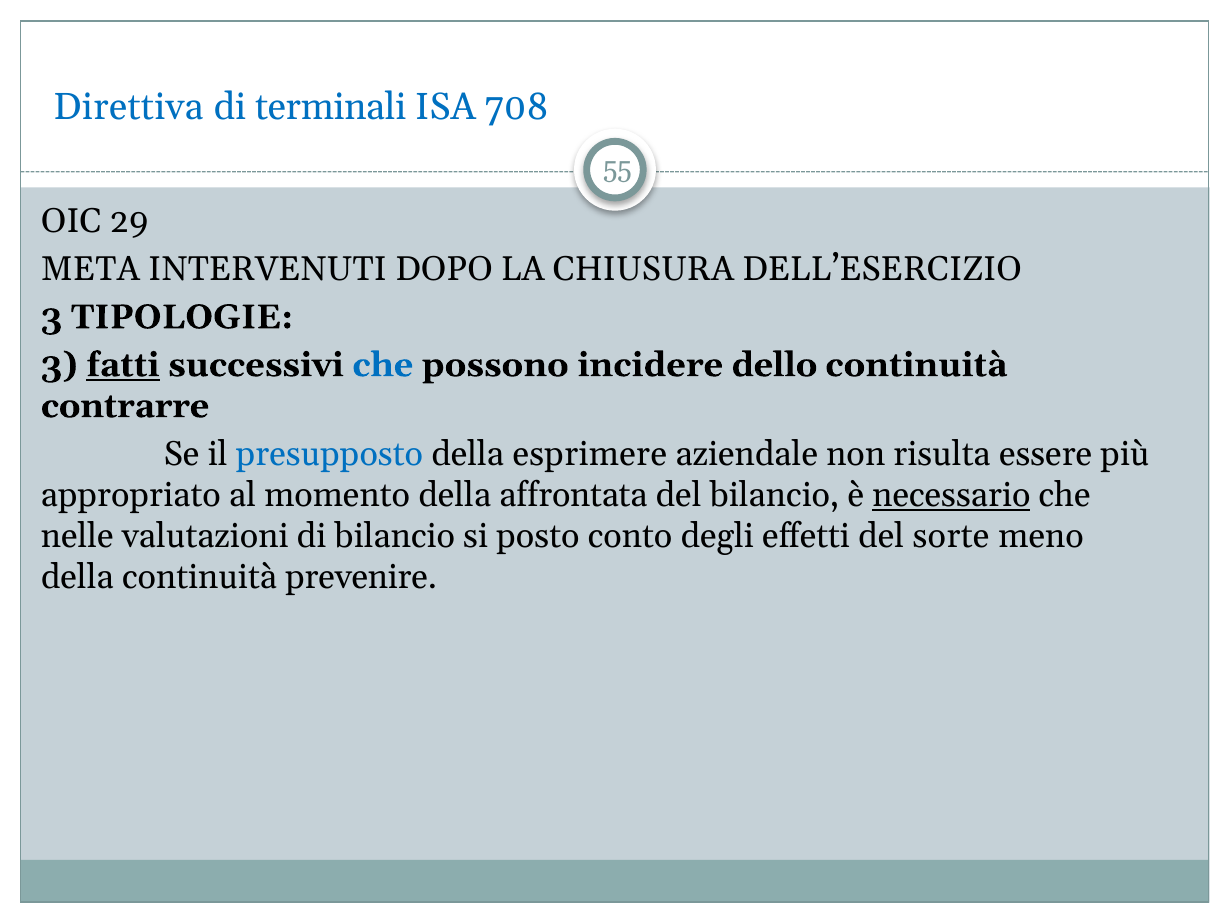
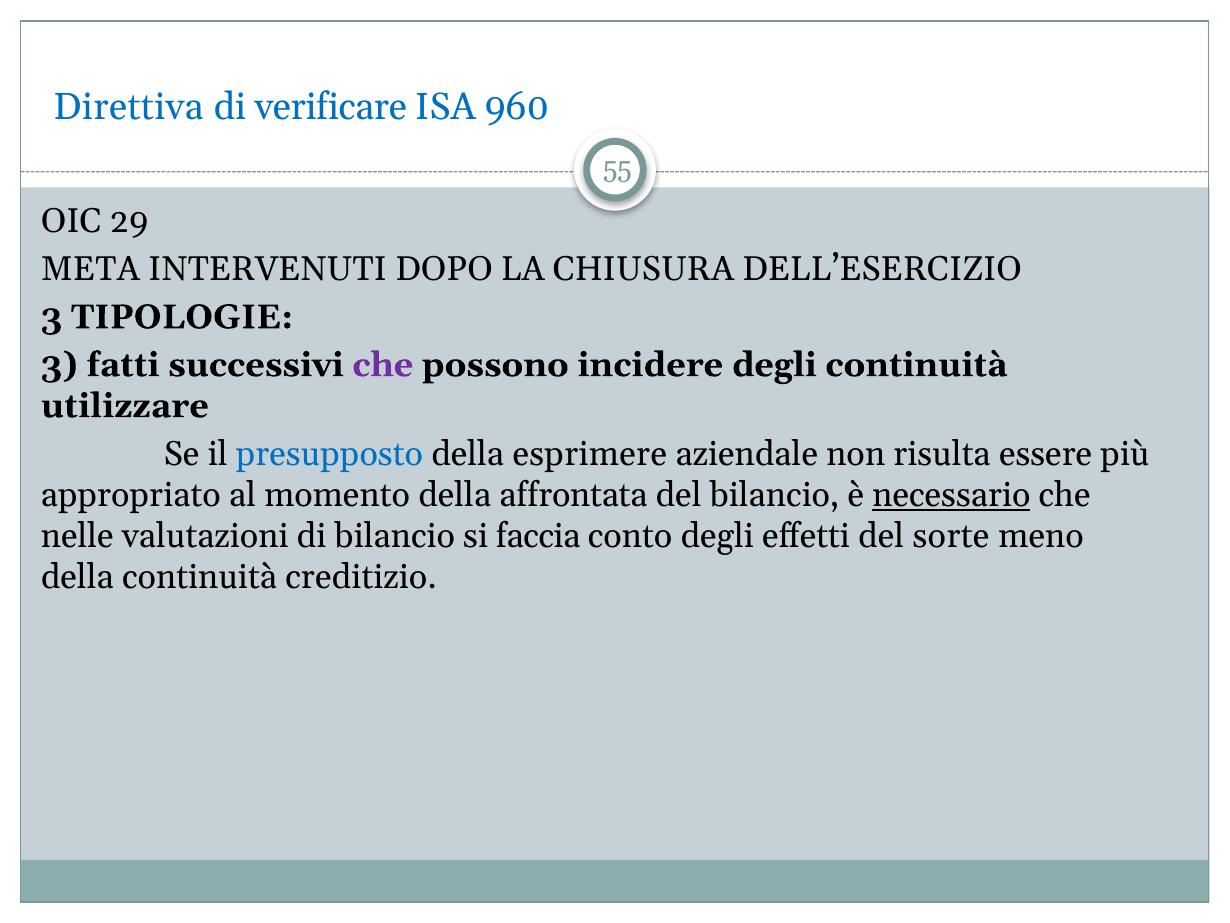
terminali: terminali -> verificare (331, 107)
708: 708 -> 960 (517, 107)
fatti underline: present -> none (123, 365)
che colour: blue -> purple (383, 365)
incidere dello: dello -> degli (774, 365)
contrarre: contrarre -> utilizzare (125, 406)
posto: posto -> faccia (538, 536)
prevenire: prevenire -> creditizio (361, 577)
